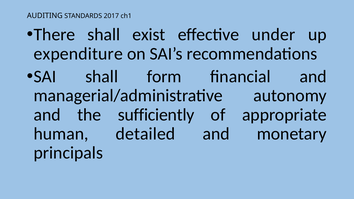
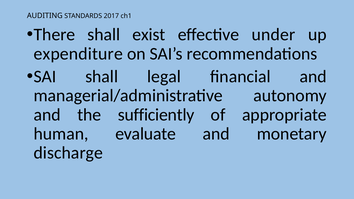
form: form -> legal (164, 77)
detailed: detailed -> evaluate (146, 134)
principals: principals -> discharge (68, 153)
